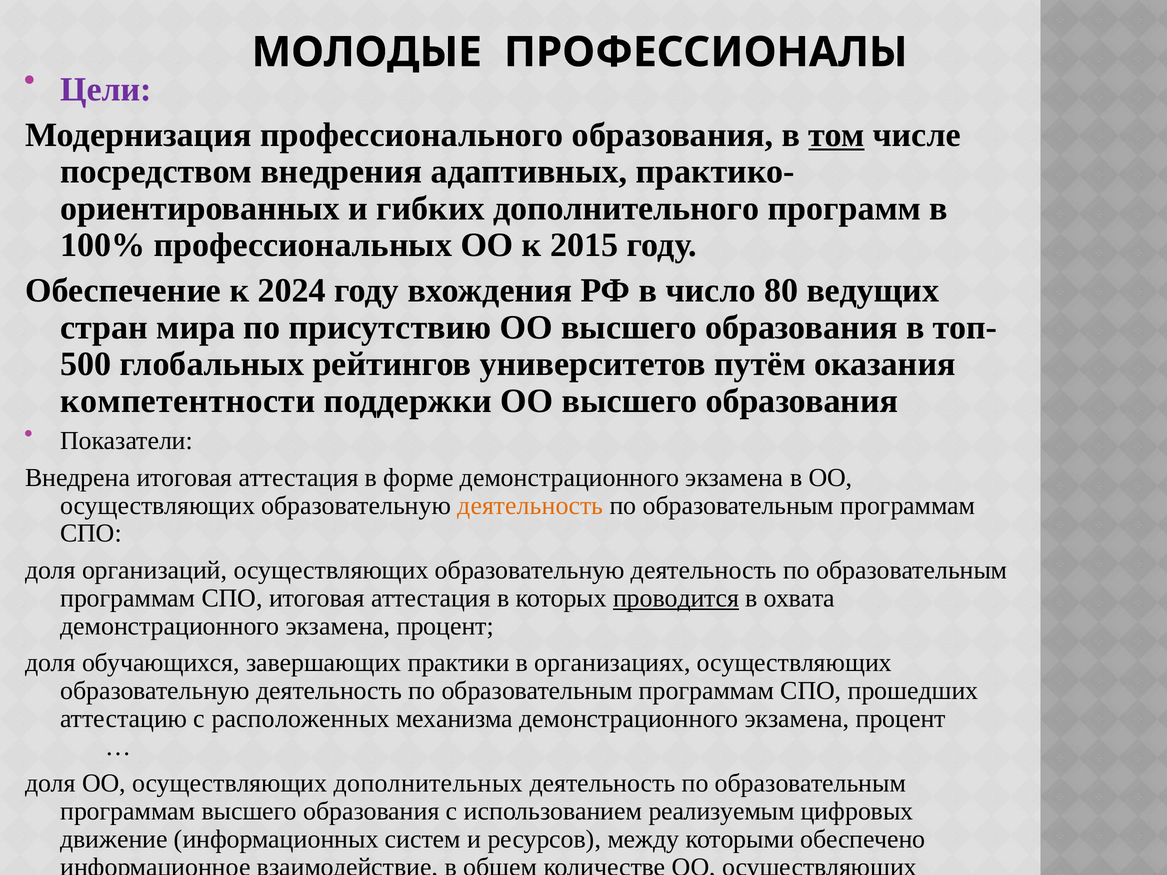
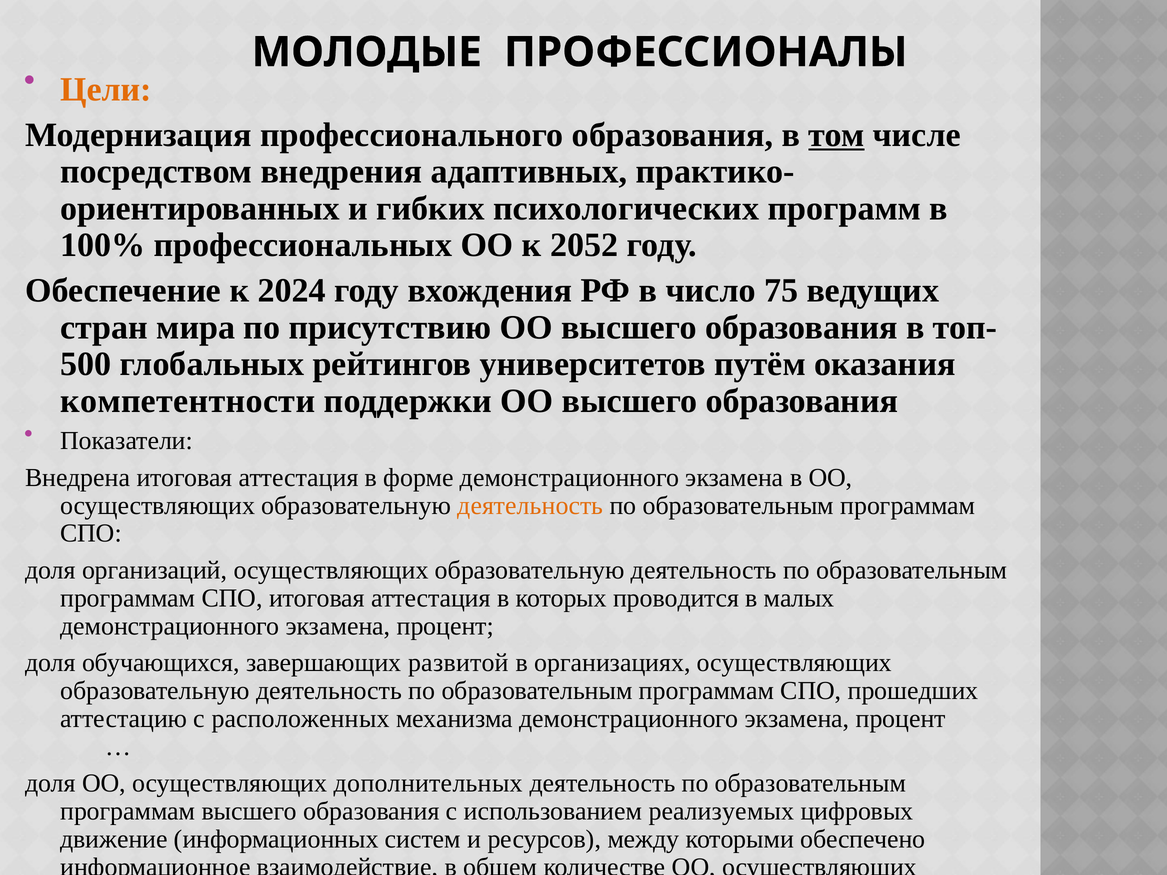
Цели colour: purple -> orange (106, 89)
дополнительного: дополнительного -> психологических (626, 208)
2015: 2015 -> 2052 (584, 245)
80: 80 -> 75 (781, 291)
проводится underline: present -> none (676, 598)
охвата: охвата -> малых (799, 598)
практики: практики -> развитой (458, 663)
реализуемым: реализуемым -> реализуемых (721, 812)
